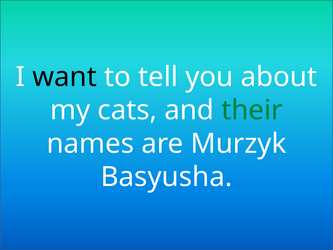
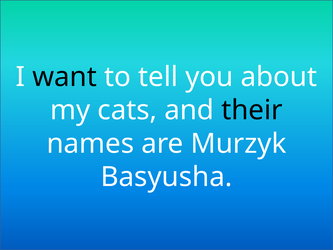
their colour: green -> black (252, 110)
